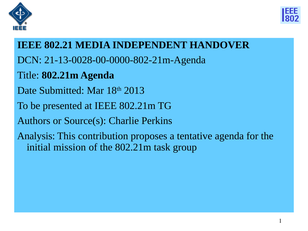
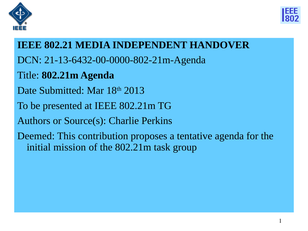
21-13-0028-00-0000-802-21m-Agenda: 21-13-0028-00-0000-802-21m-Agenda -> 21-13-6432-00-0000-802-21m-Agenda (125, 60)
Analysis: Analysis -> Deemed (36, 136)
